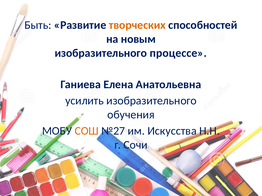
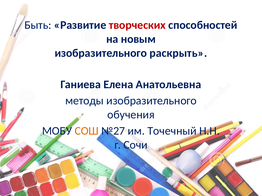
творческих colour: orange -> red (137, 25)
процессе: процессе -> раскрыть (178, 53)
усилить: усилить -> методы (84, 101)
Искусства: Искусства -> Точечный (172, 131)
